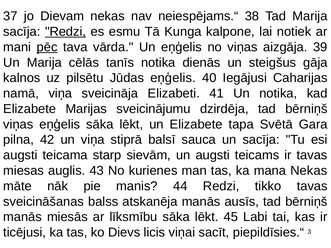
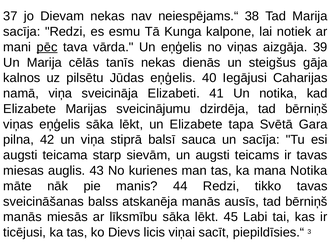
Redzi underline: present -> none (66, 32)
tanīs notika: notika -> nekas (158, 63)
mana Nekas: Nekas -> Notika (309, 171)
